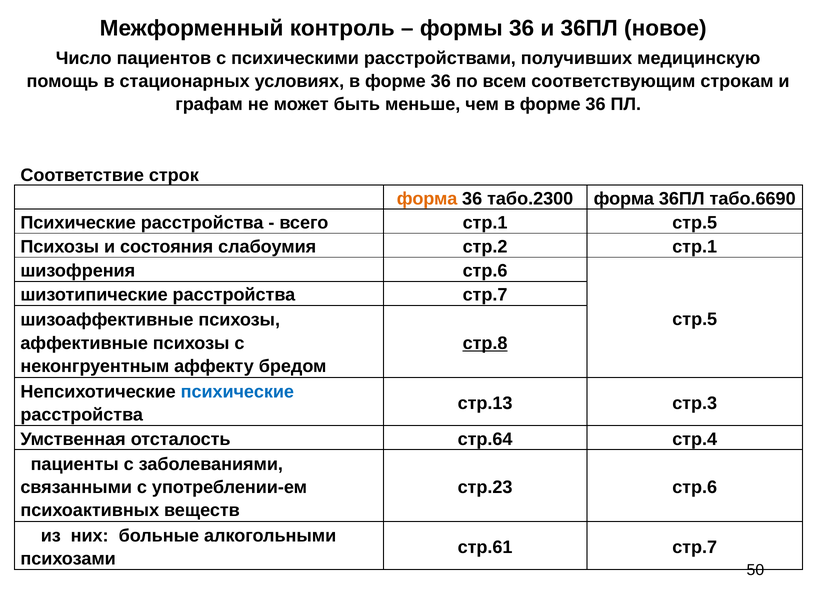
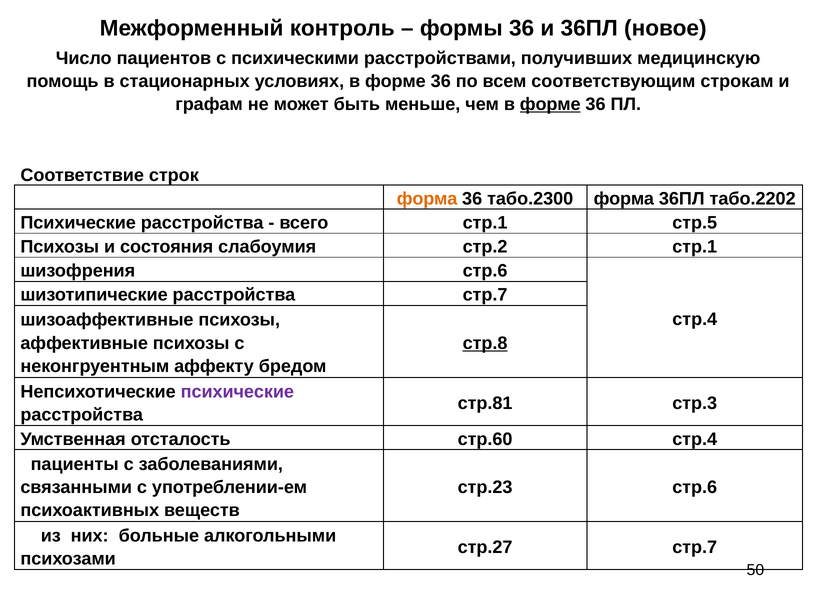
форме underline: none -> present (550, 104)
табо.6690: табо.6690 -> табо.2202 (753, 199)
стр.5: стр.5 -> стр.4 (695, 319)
психические colour: blue -> purple (237, 391)
стр.13: стр.13 -> стр.81 (485, 403)
стр.64: стр.64 -> стр.60 (485, 439)
стр.61: стр.61 -> стр.27 (485, 547)
